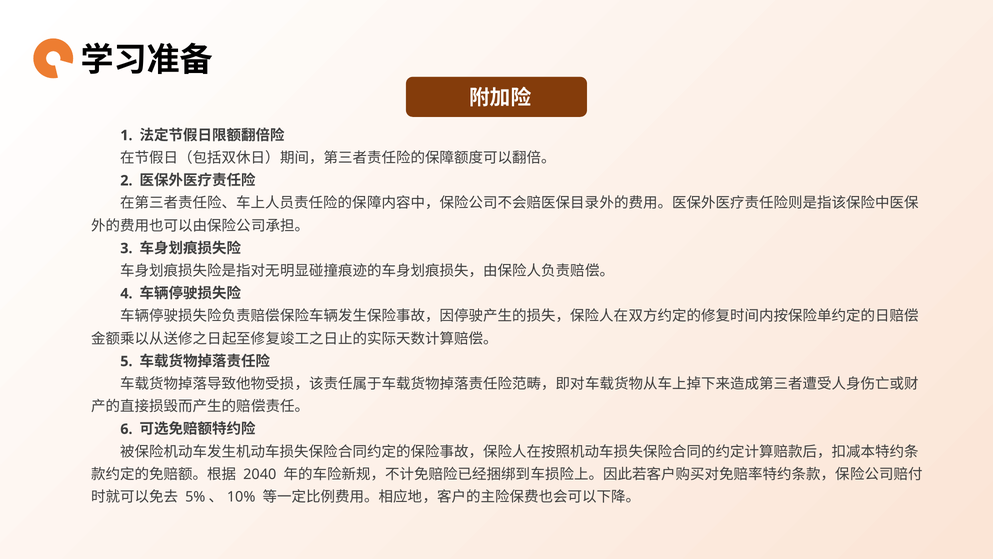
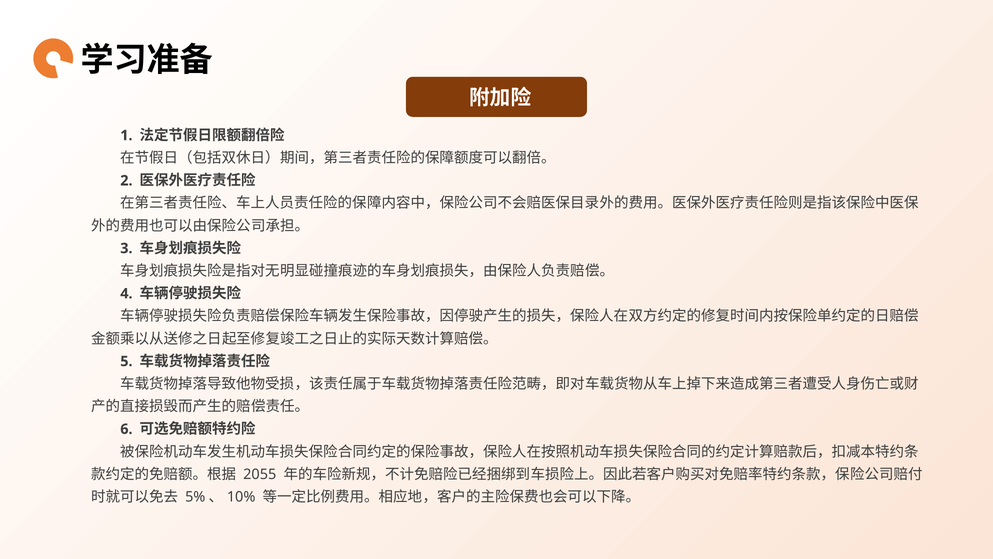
2040: 2040 -> 2055 (260, 474)
